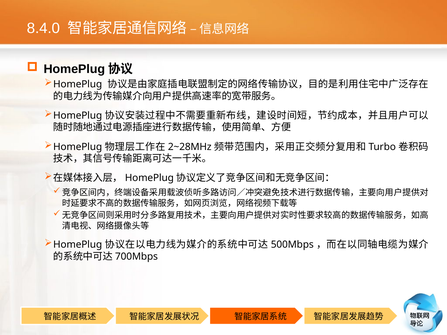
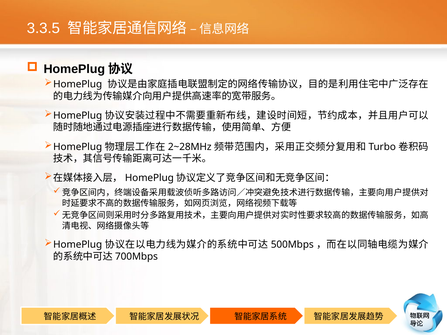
8.4.0: 8.4.0 -> 3.3.5 (43, 28)
